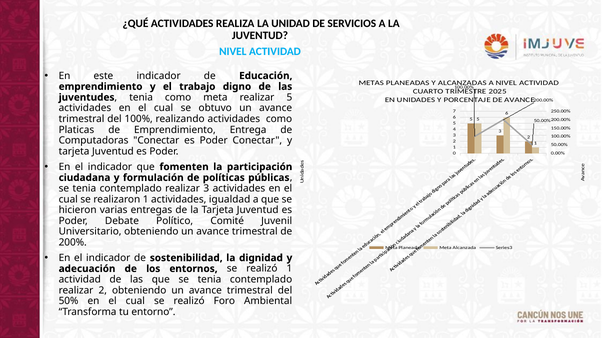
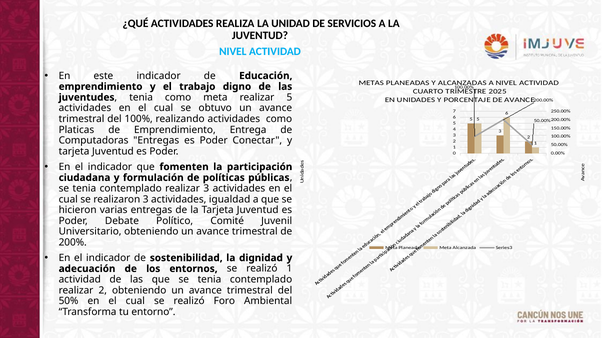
Computadoras Conectar: Conectar -> Entregas (156, 141)
realizaron 1: 1 -> 3 (146, 200)
